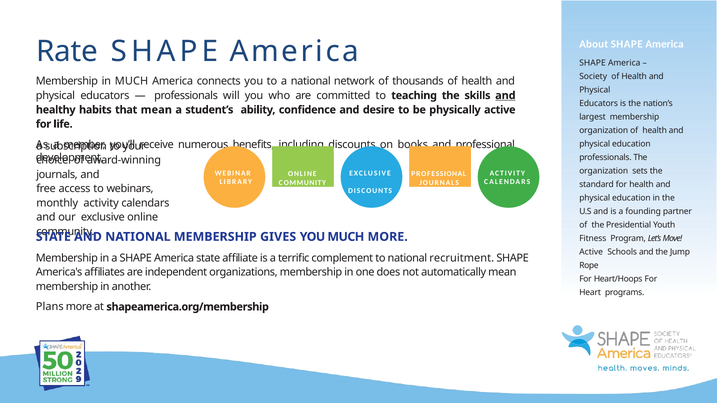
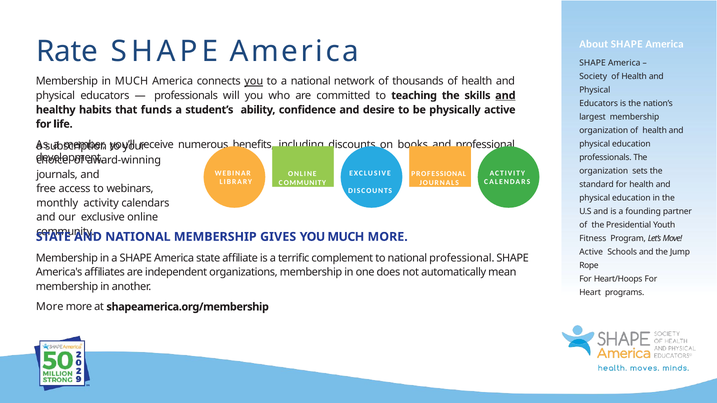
you underline: none -> present (254, 81)
that mean: mean -> funds (156, 110)
national recruitment: recruitment -> professional (462, 258)
Plans: Plans -> More (50, 307)
